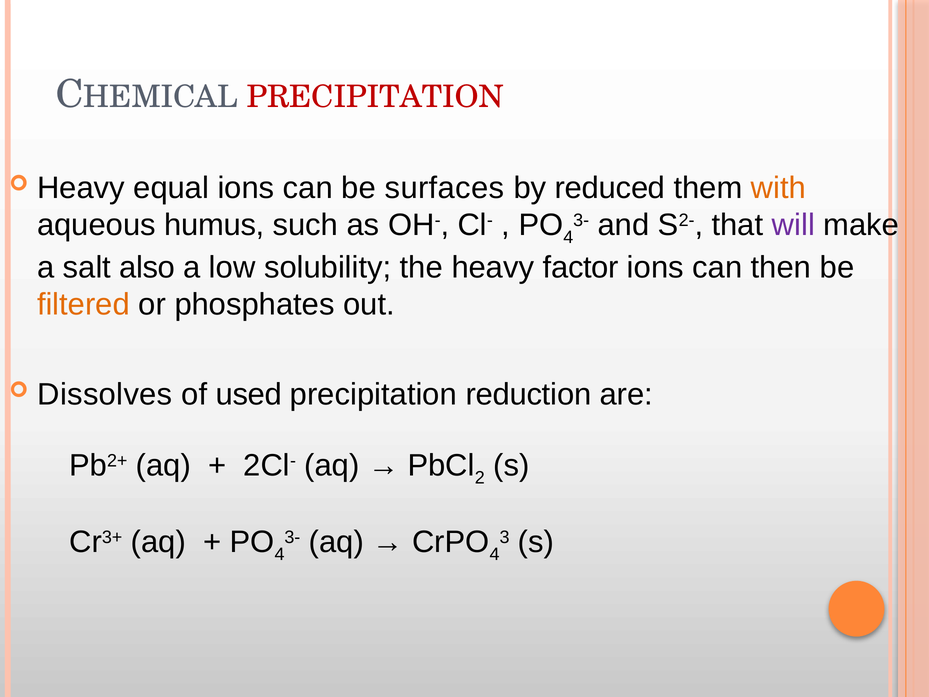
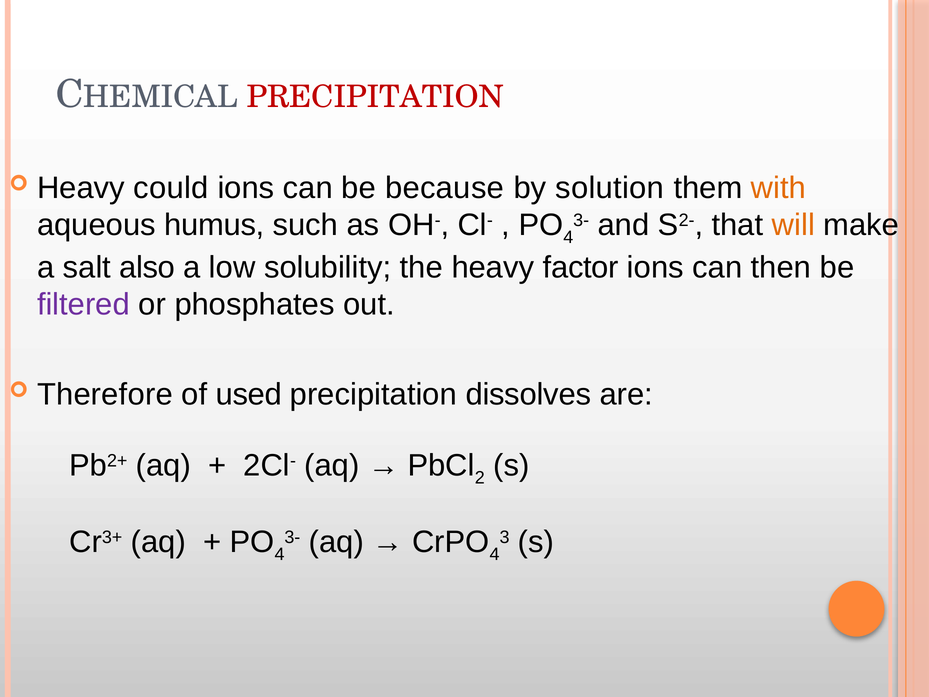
equal: equal -> could (171, 188)
surfaces: surfaces -> because (445, 188)
reduced: reduced -> solution (610, 188)
will colour: purple -> orange (793, 225)
filtered colour: orange -> purple (83, 305)
Dissolves: Dissolves -> Therefore (105, 394)
reduction: reduction -> dissolves (528, 394)
